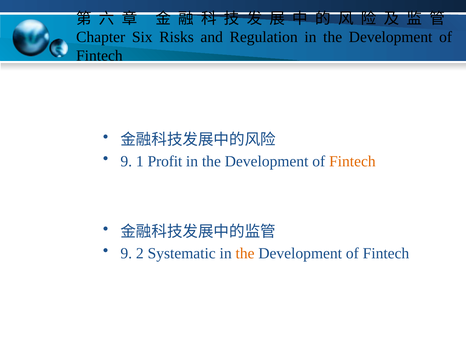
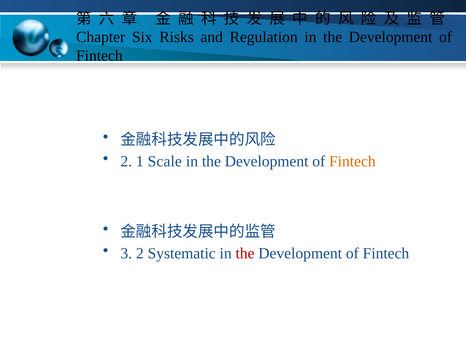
9: 9 -> 2 (126, 161)
Profit: Profit -> Scale (165, 161)
9: 9 -> 3 (126, 254)
the colour: orange -> red (245, 254)
